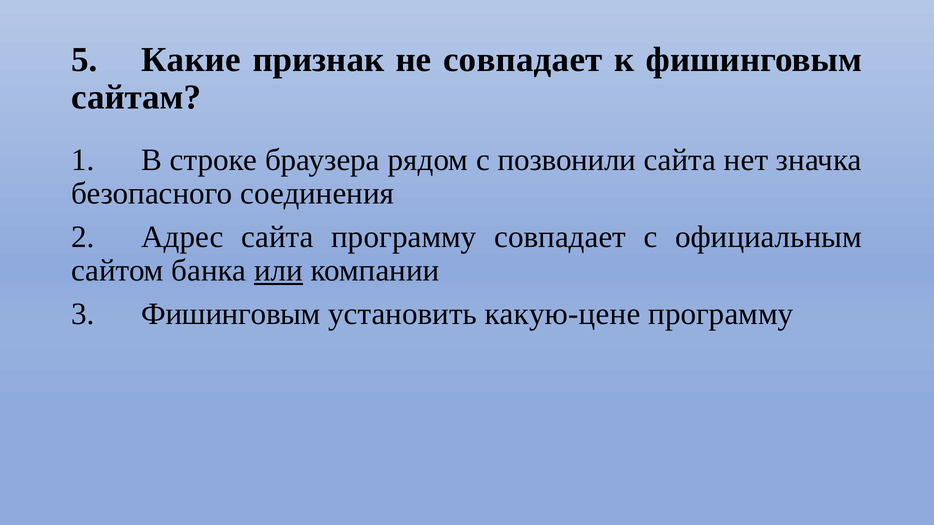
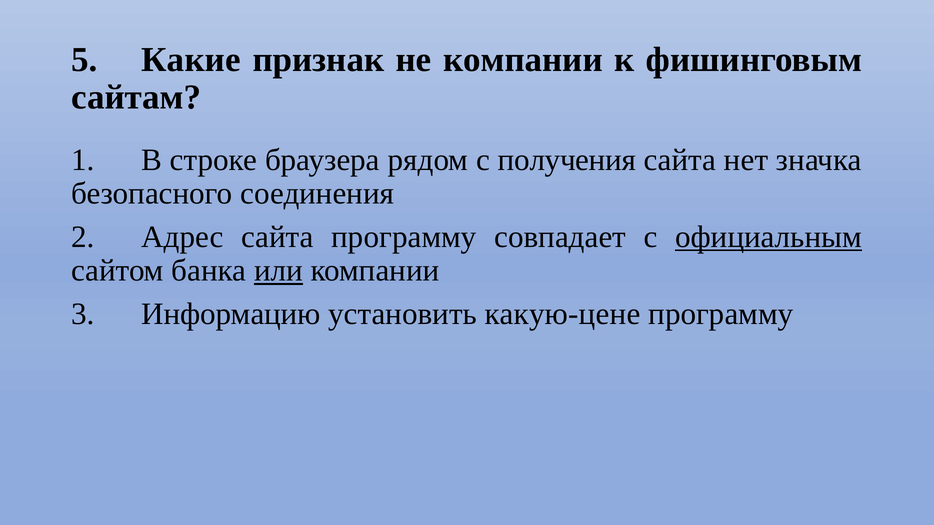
не совпадает: совпадает -> компании (523, 60)
позвонили: позвонили -> получения (567, 160)
официальным underline: none -> present (768, 237)
3 Фишинговым: Фишинговым -> Информацию (231, 314)
